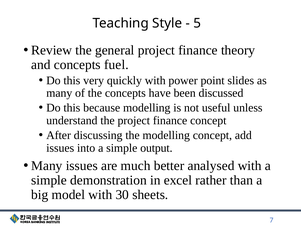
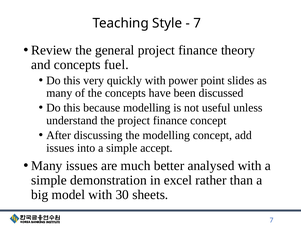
5: 5 -> 7 (197, 23)
output: output -> accept (156, 148)
